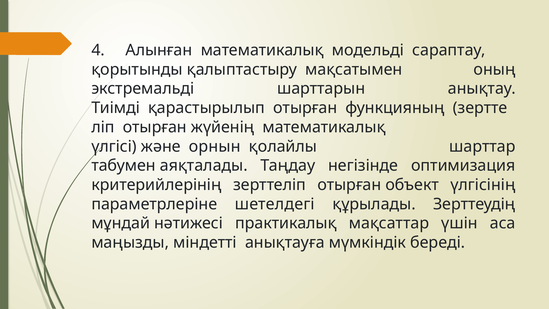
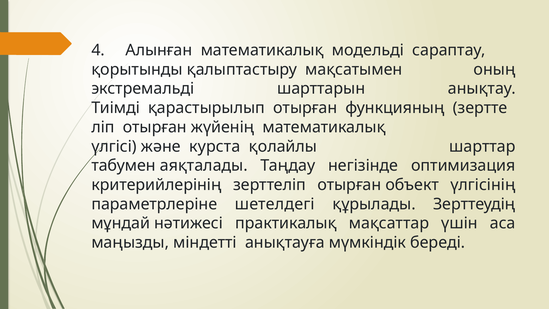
орнын: орнын -> курста (215, 146)
